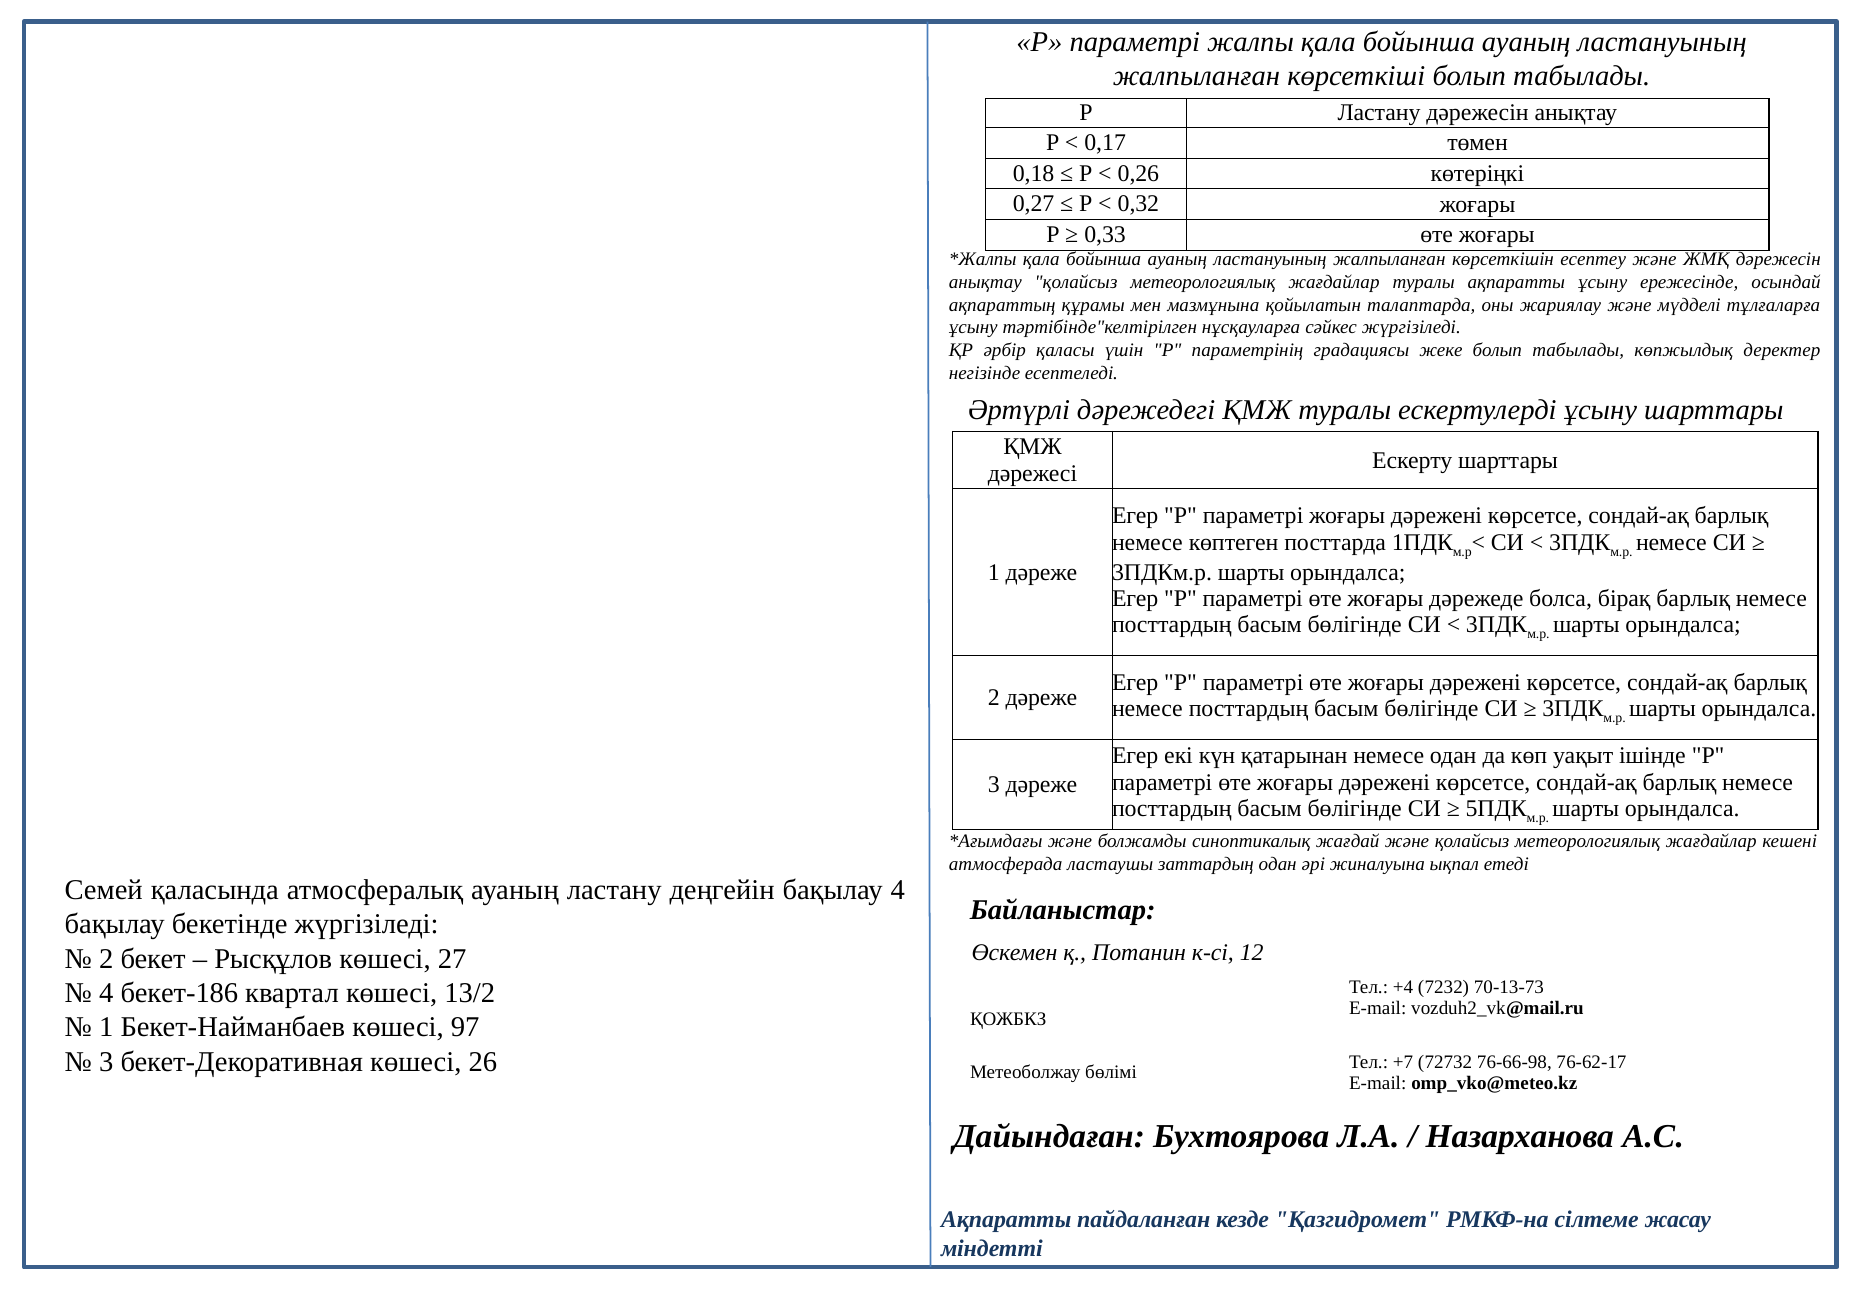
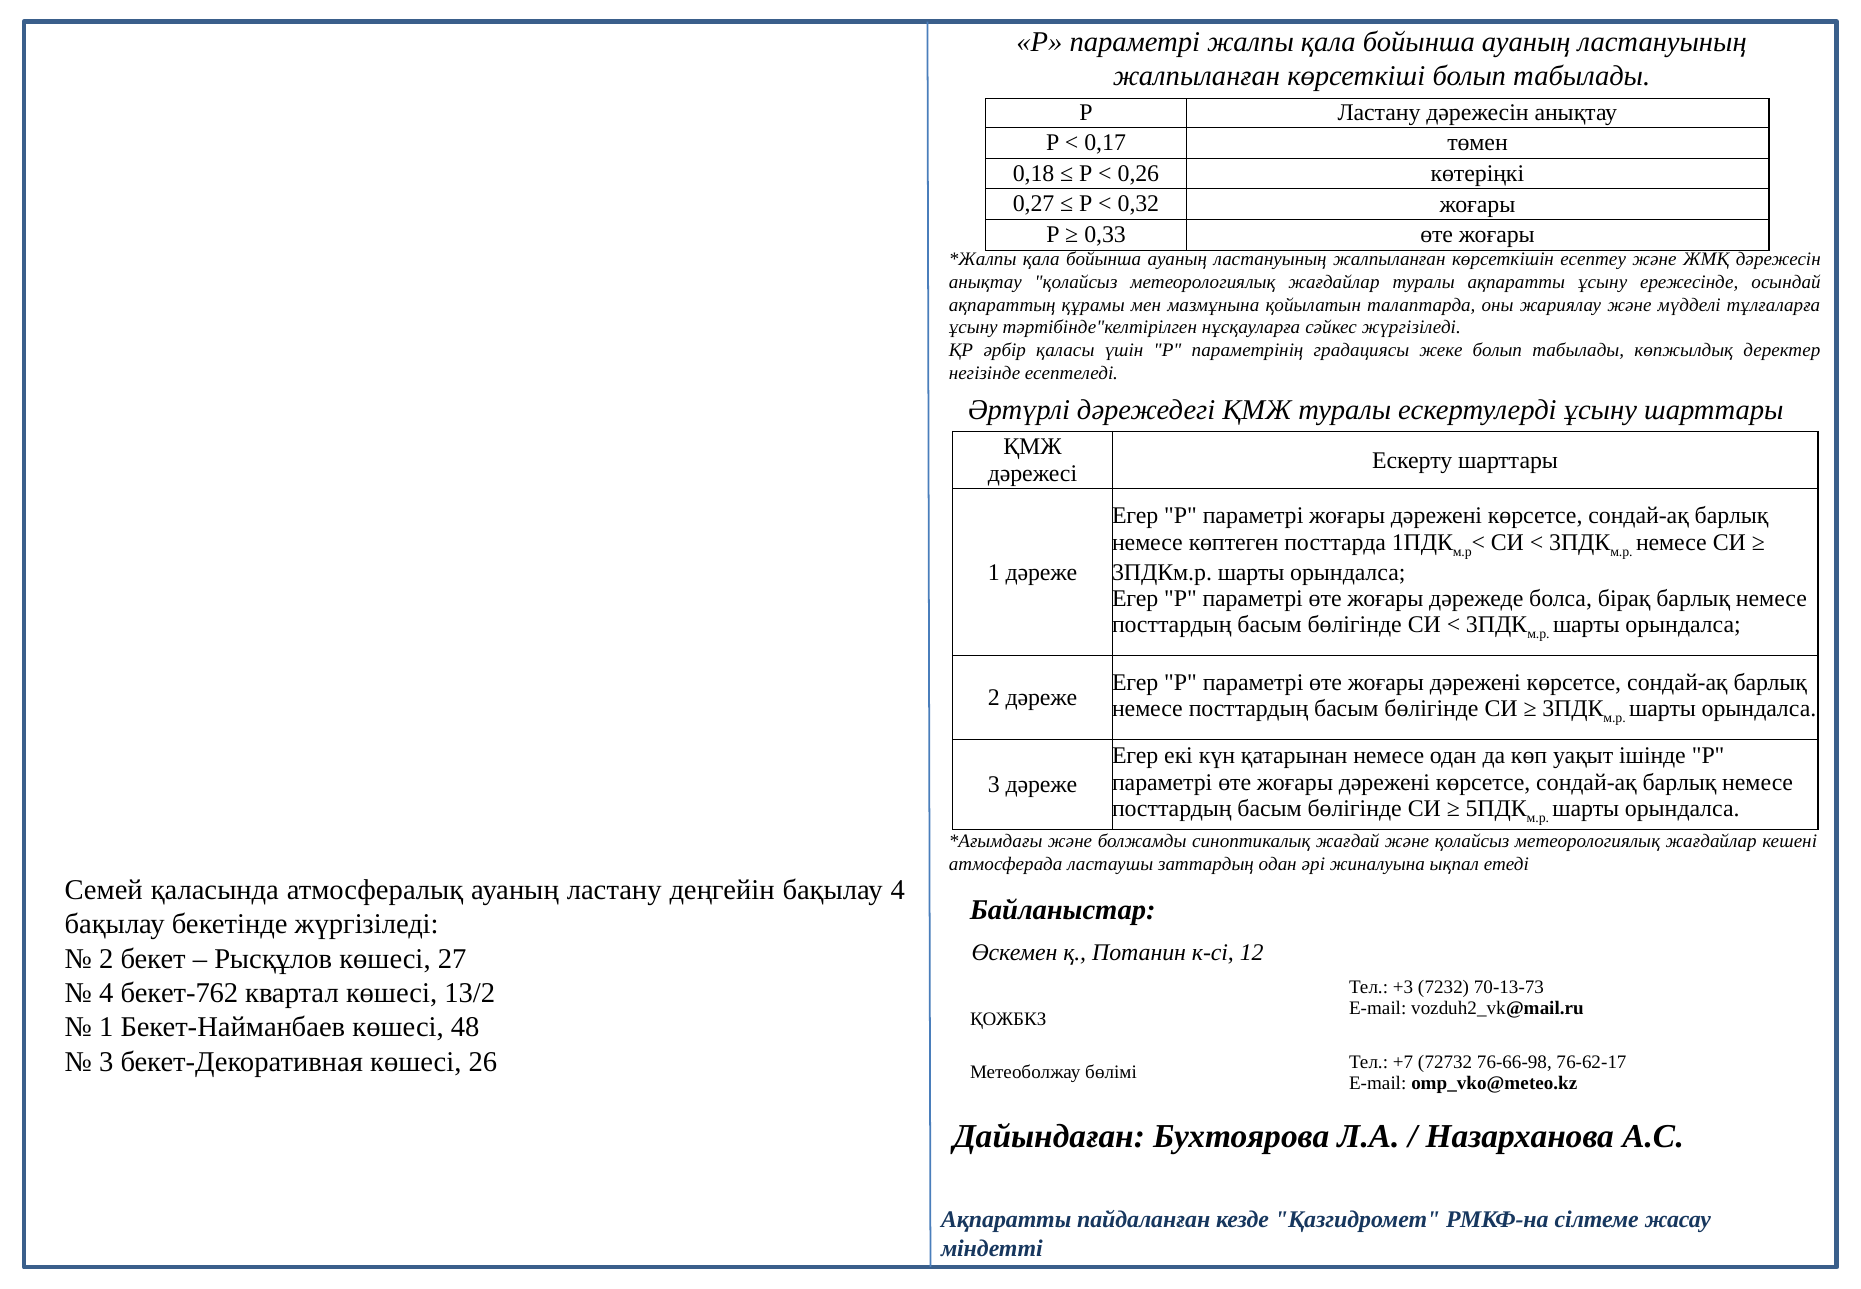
+4: +4 -> +3 (1403, 987)
бекет-186: бекет-186 -> бекет-762 (179, 992)
97: 97 -> 48 (465, 1027)
